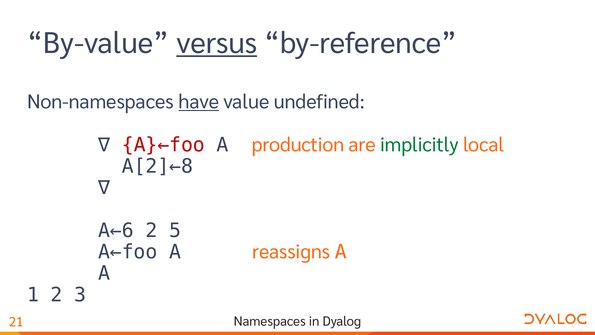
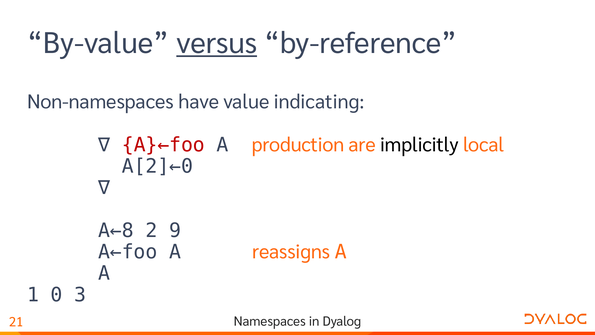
have underline: present -> none (199, 102)
undefined: undefined -> indicating (319, 102)
implicitly colour: green -> black (419, 145)
A[2]←8: A[2]←8 -> A[2]←0 (157, 166)
A←6: A←6 -> A←8 (116, 230)
5: 5 -> 9 (175, 230)
1 2: 2 -> 0 (57, 295)
